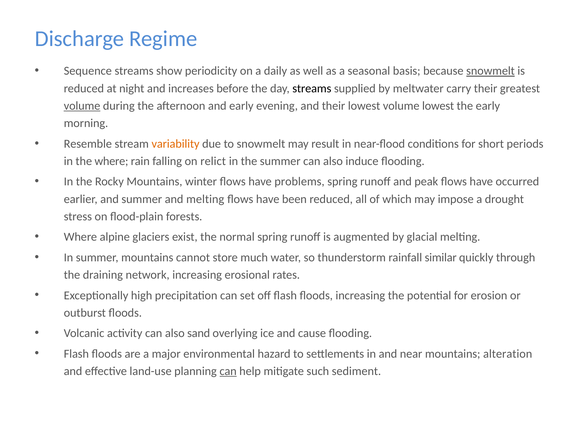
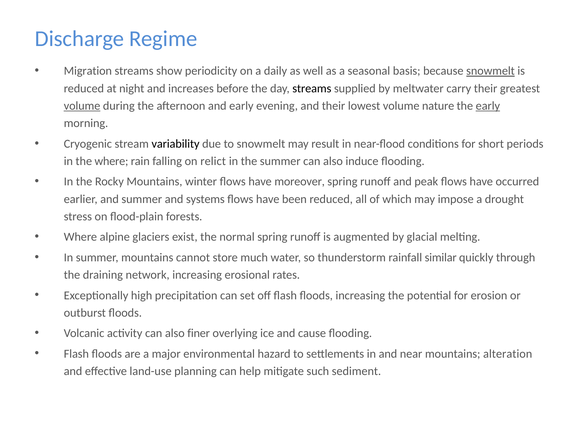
Sequence: Sequence -> Migration (88, 71)
volume lowest: lowest -> nature (438, 106)
early underline: none -> present (488, 106)
Resemble: Resemble -> Cryogenic (88, 144)
variability colour: orange -> black (176, 144)
problems: problems -> moreover (300, 182)
and melting: melting -> systems (205, 199)
sand: sand -> finer (199, 333)
can underline: present -> none (228, 371)
